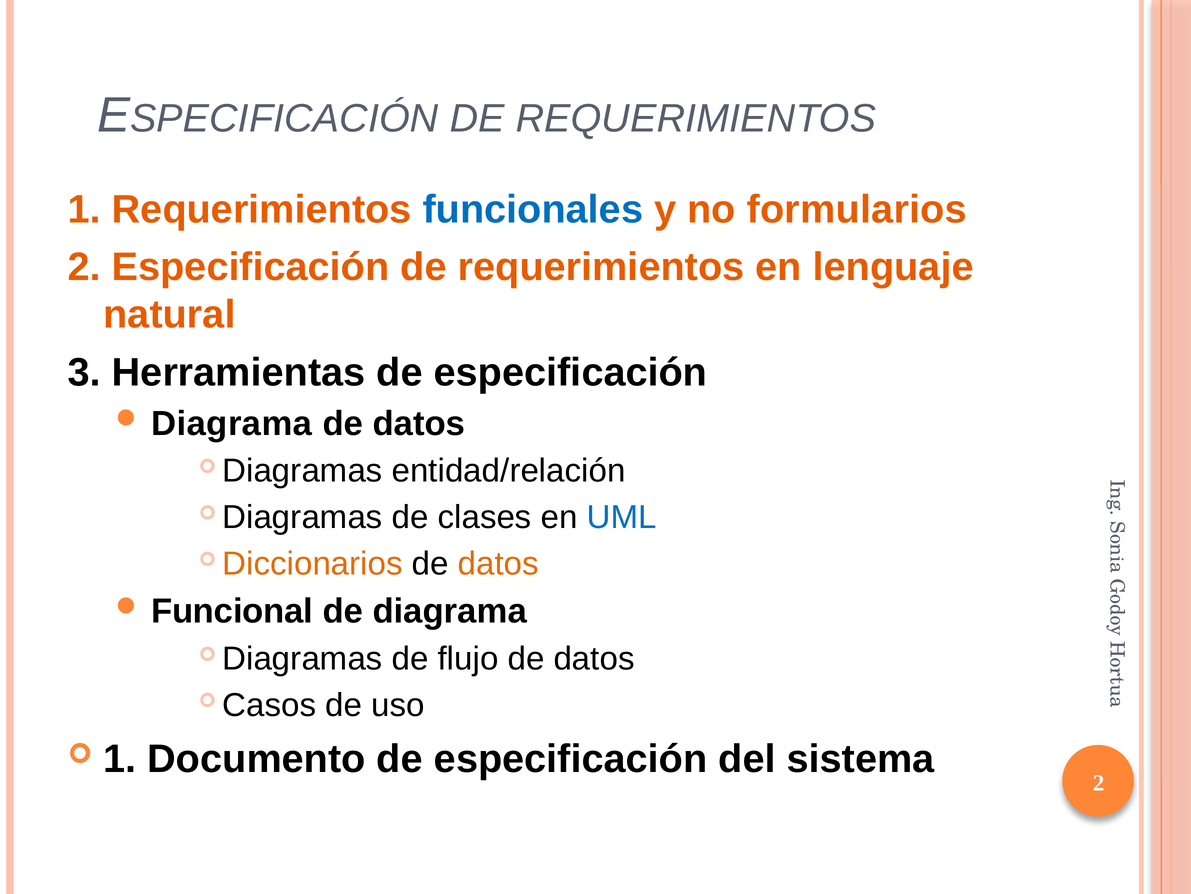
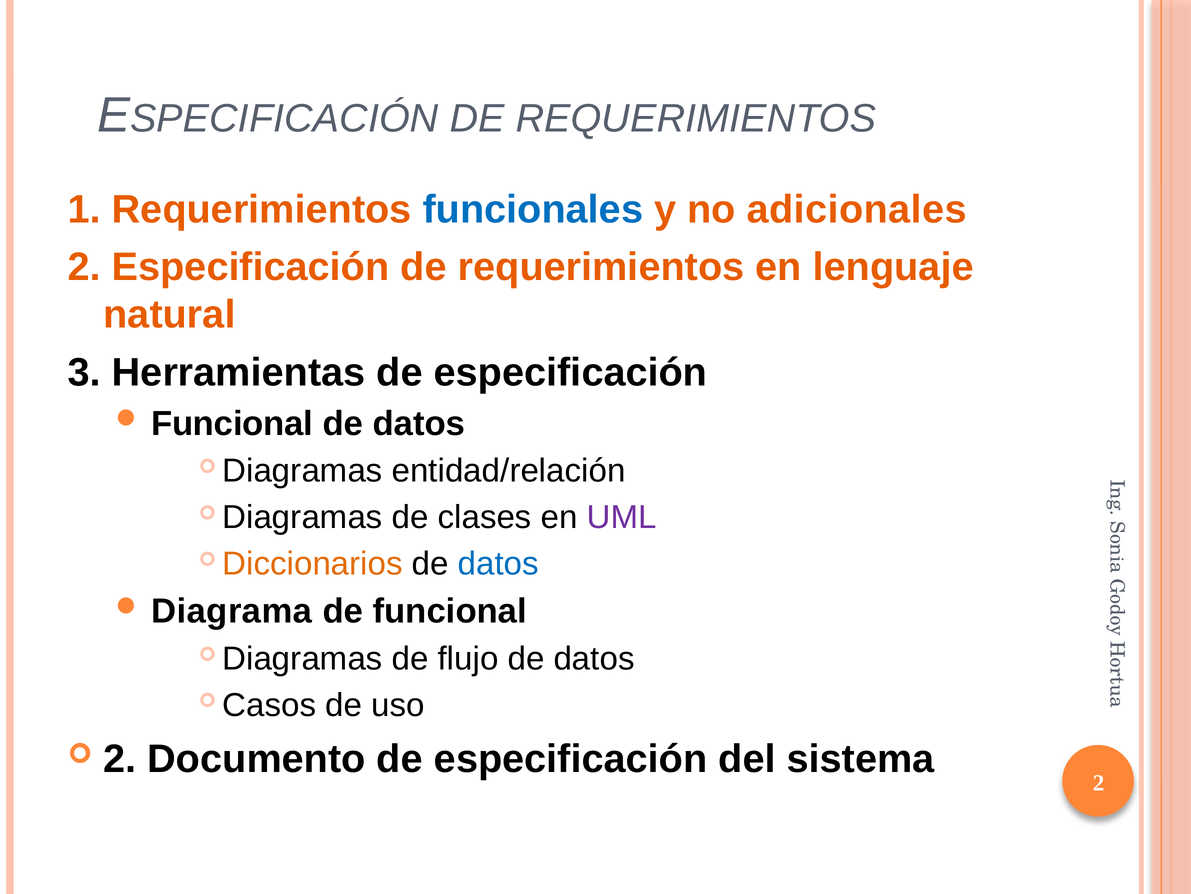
formularios: formularios -> adicionales (857, 209)
Diagrama: Diagrama -> Funcional (232, 423)
UML colour: blue -> purple (622, 517)
datos colour: orange -> blue (498, 563)
Funcional: Funcional -> Diagrama (232, 611)
de diagrama: diagrama -> funcional (450, 611)
1: 1 -> 2 (120, 759)
